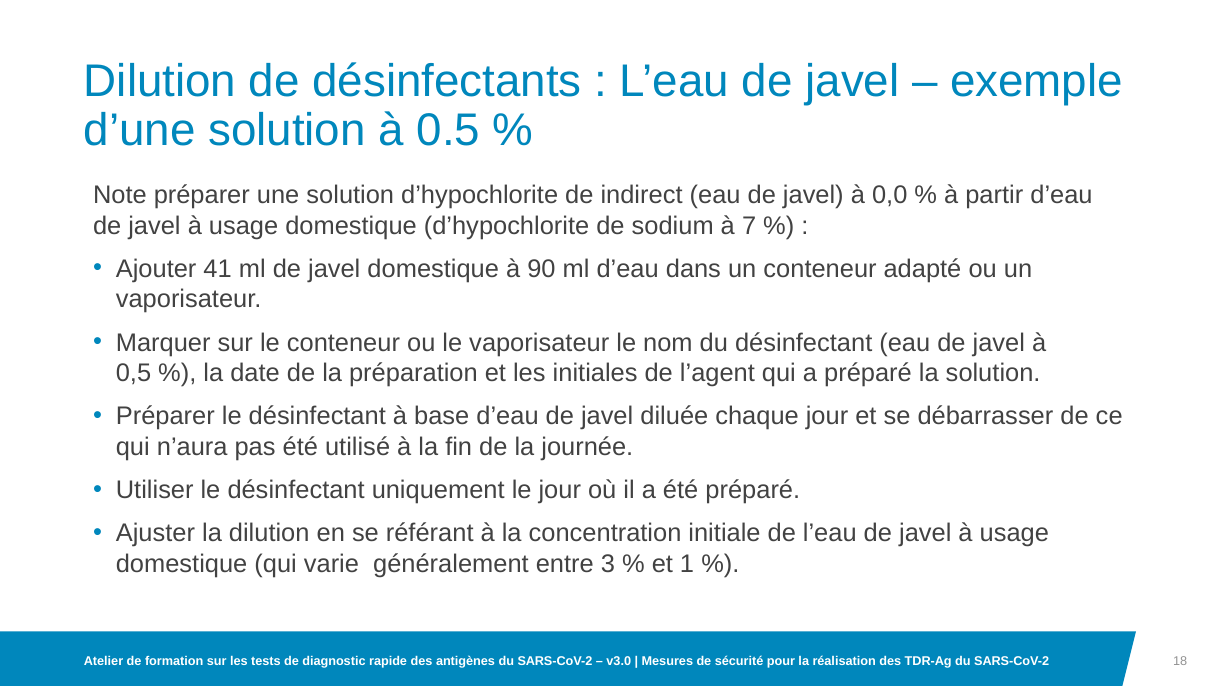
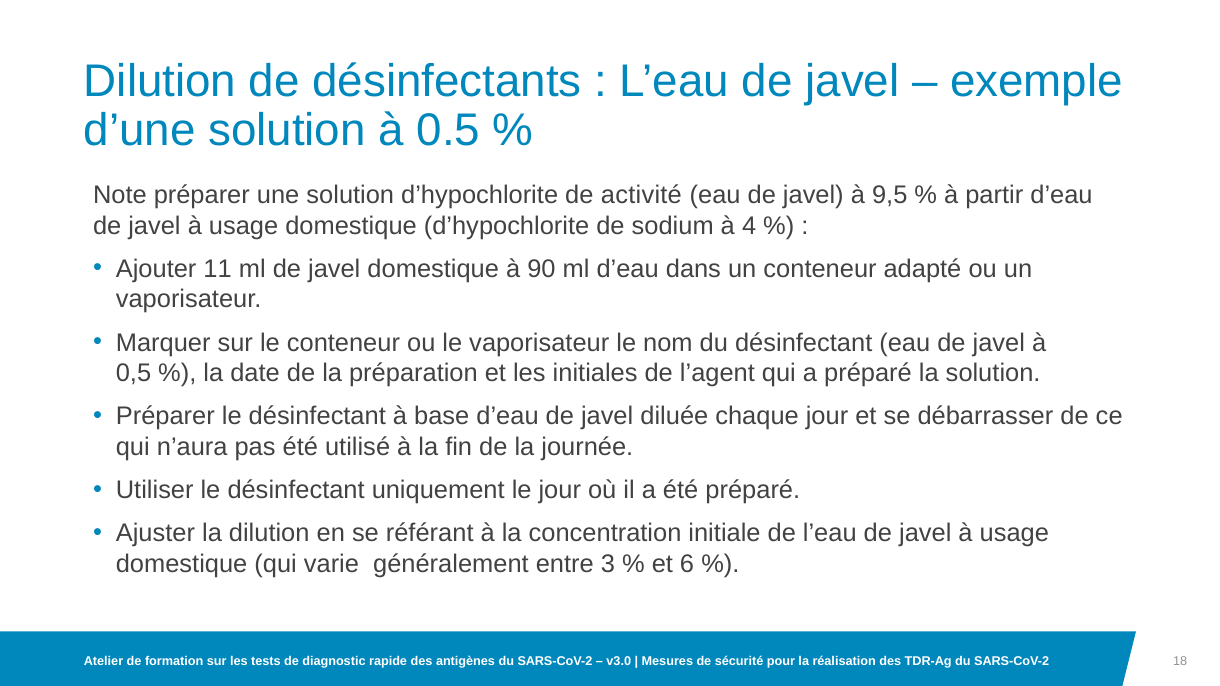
indirect: indirect -> activité (641, 195)
0,0: 0,0 -> 9,5 (890, 195)
7: 7 -> 4 (749, 226)
41: 41 -> 11 (218, 269)
1: 1 -> 6 (687, 564)
